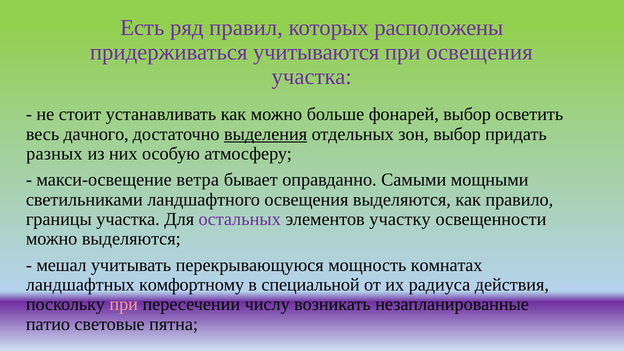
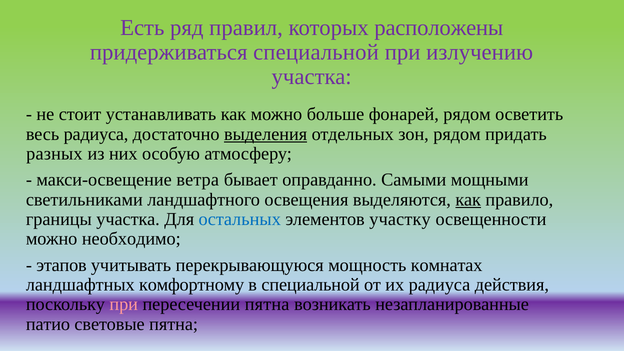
придерживаться учитываются: учитываются -> специальной (316, 52)
при освещения: освещения -> излучению (480, 52)
фонарей выбор: выбор -> рядом (467, 114)
весь дачного: дачного -> радиуса (96, 134)
зон выбор: выбор -> рядом (457, 134)
как underline: none -> present (468, 200)
остальных colour: purple -> blue (240, 219)
можно выделяются: выделяются -> необходимо (131, 239)
мешал: мешал -> этапов (61, 265)
пересечении числу: числу -> пятна (267, 304)
